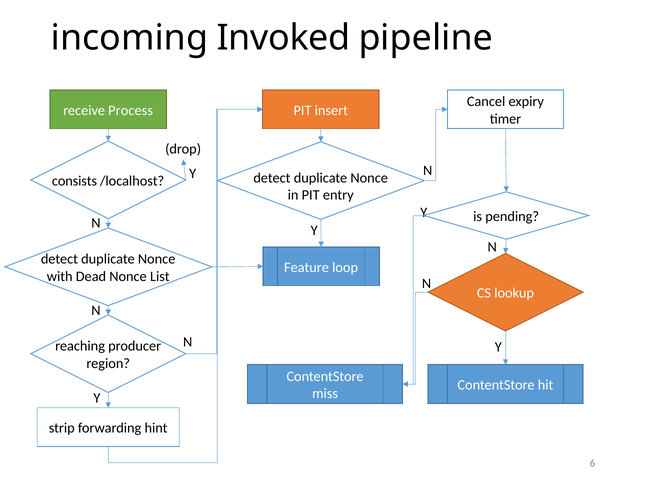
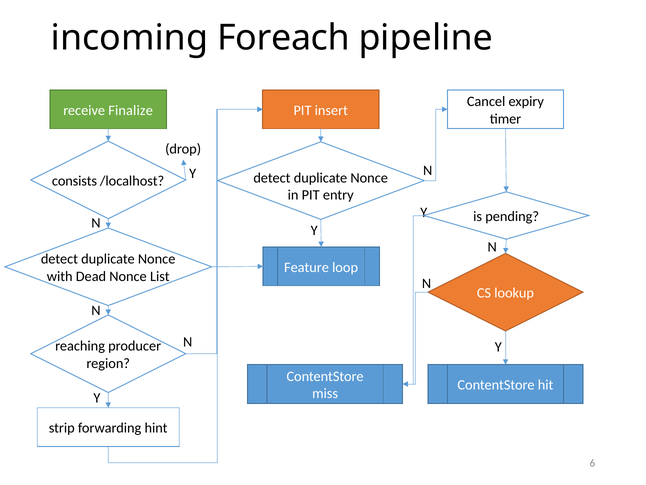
Invoked: Invoked -> Foreach (283, 38)
Process: Process -> Finalize (131, 110)
